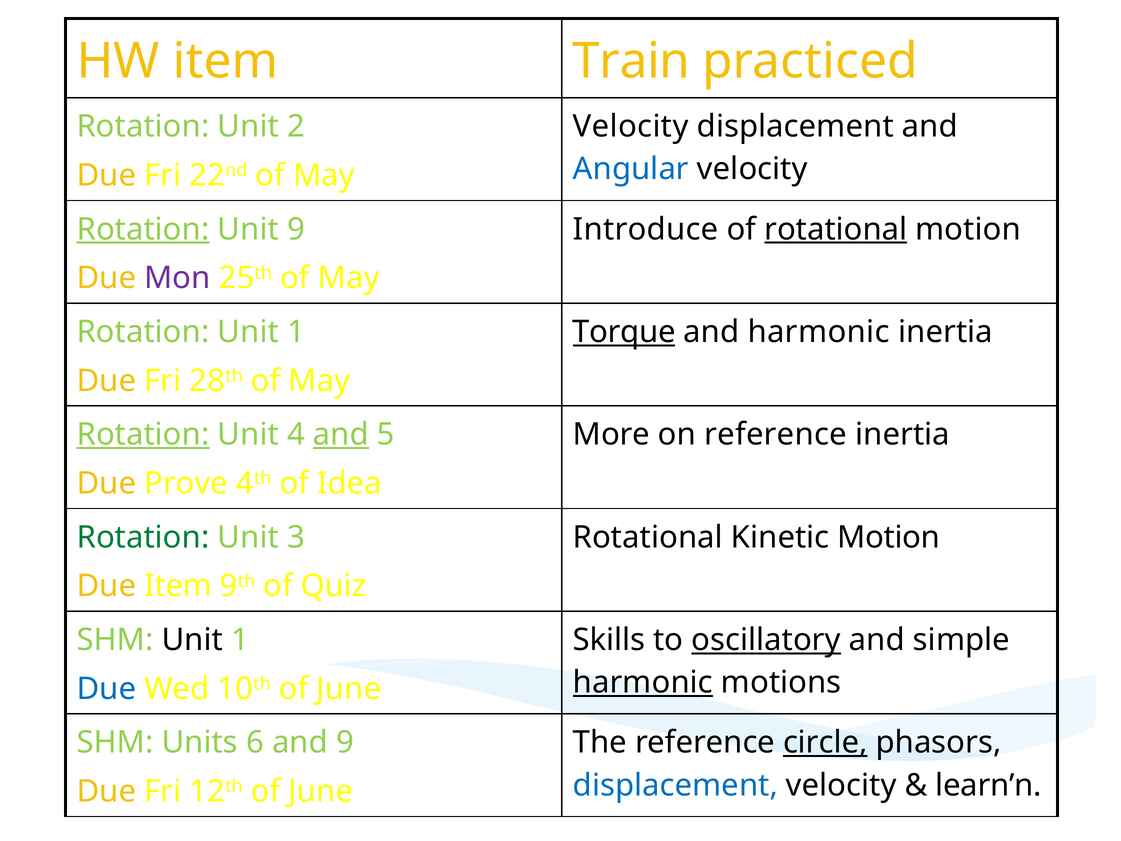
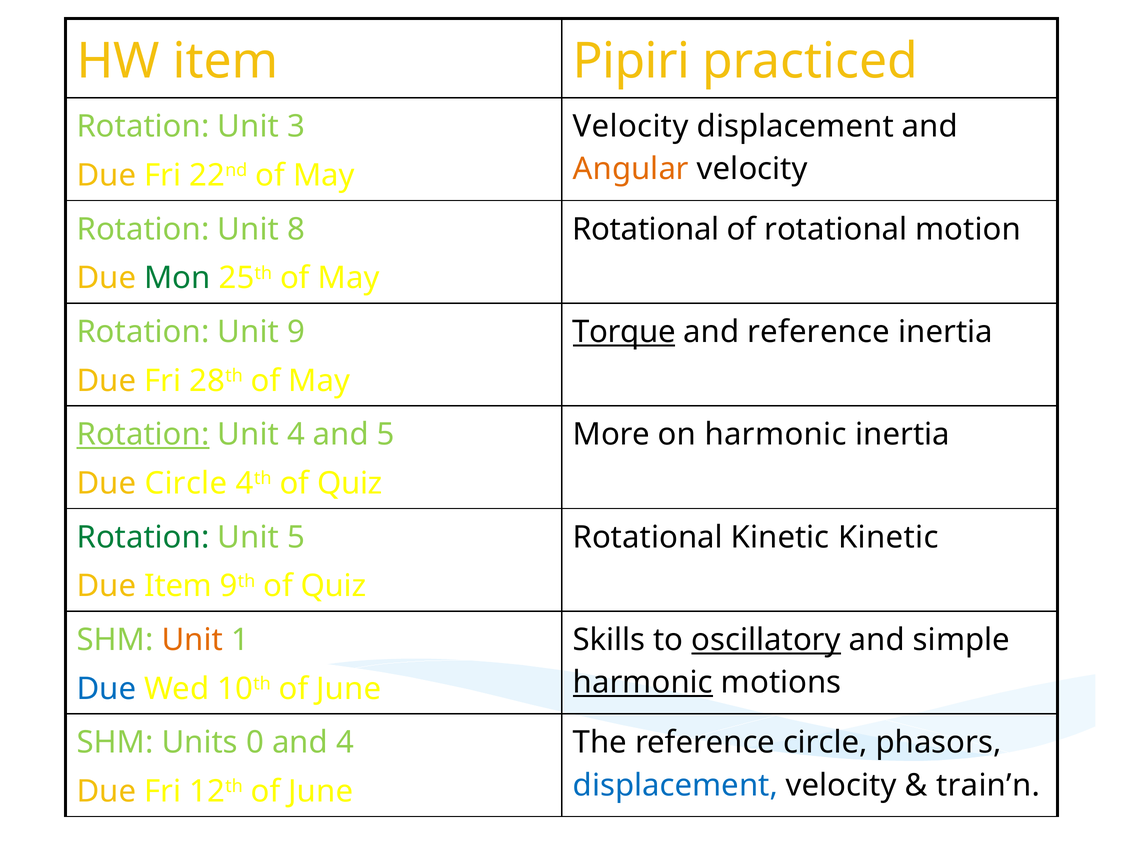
Train: Train -> Pipiri (631, 61)
2: 2 -> 3 (296, 127)
Angular colour: blue -> orange (631, 169)
Rotation underline: present -> none (143, 229)
Unit 9: 9 -> 8 (296, 229)
Introduce: Introduce -> Rotational (646, 229)
rotational underline: present -> none (836, 229)
Mon colour: purple -> green (177, 278)
Rotation Unit 1: 1 -> 9 (296, 332)
and harmonic: harmonic -> reference (819, 332)
and underline: present -> none (341, 434)
on reference: reference -> harmonic (776, 434)
Due Prove: Prove -> Circle (186, 483)
4th of Idea: Idea -> Quiz (350, 483)
Unit 3: 3 -> 5 (296, 537)
Kinetic Motion: Motion -> Kinetic (888, 537)
Unit colour: black -> orange (192, 640)
6: 6 -> 0 (255, 742)
and 9: 9 -> 4 (345, 742)
circle underline: present -> none (825, 742)
learn’n: learn’n -> train’n (988, 785)
